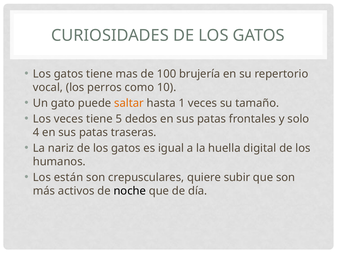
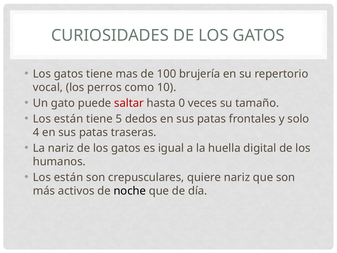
saltar colour: orange -> red (129, 103)
1: 1 -> 0 (182, 103)
veces: veces -> están (69, 119)
quiere subir: subir -> nariz (237, 177)
